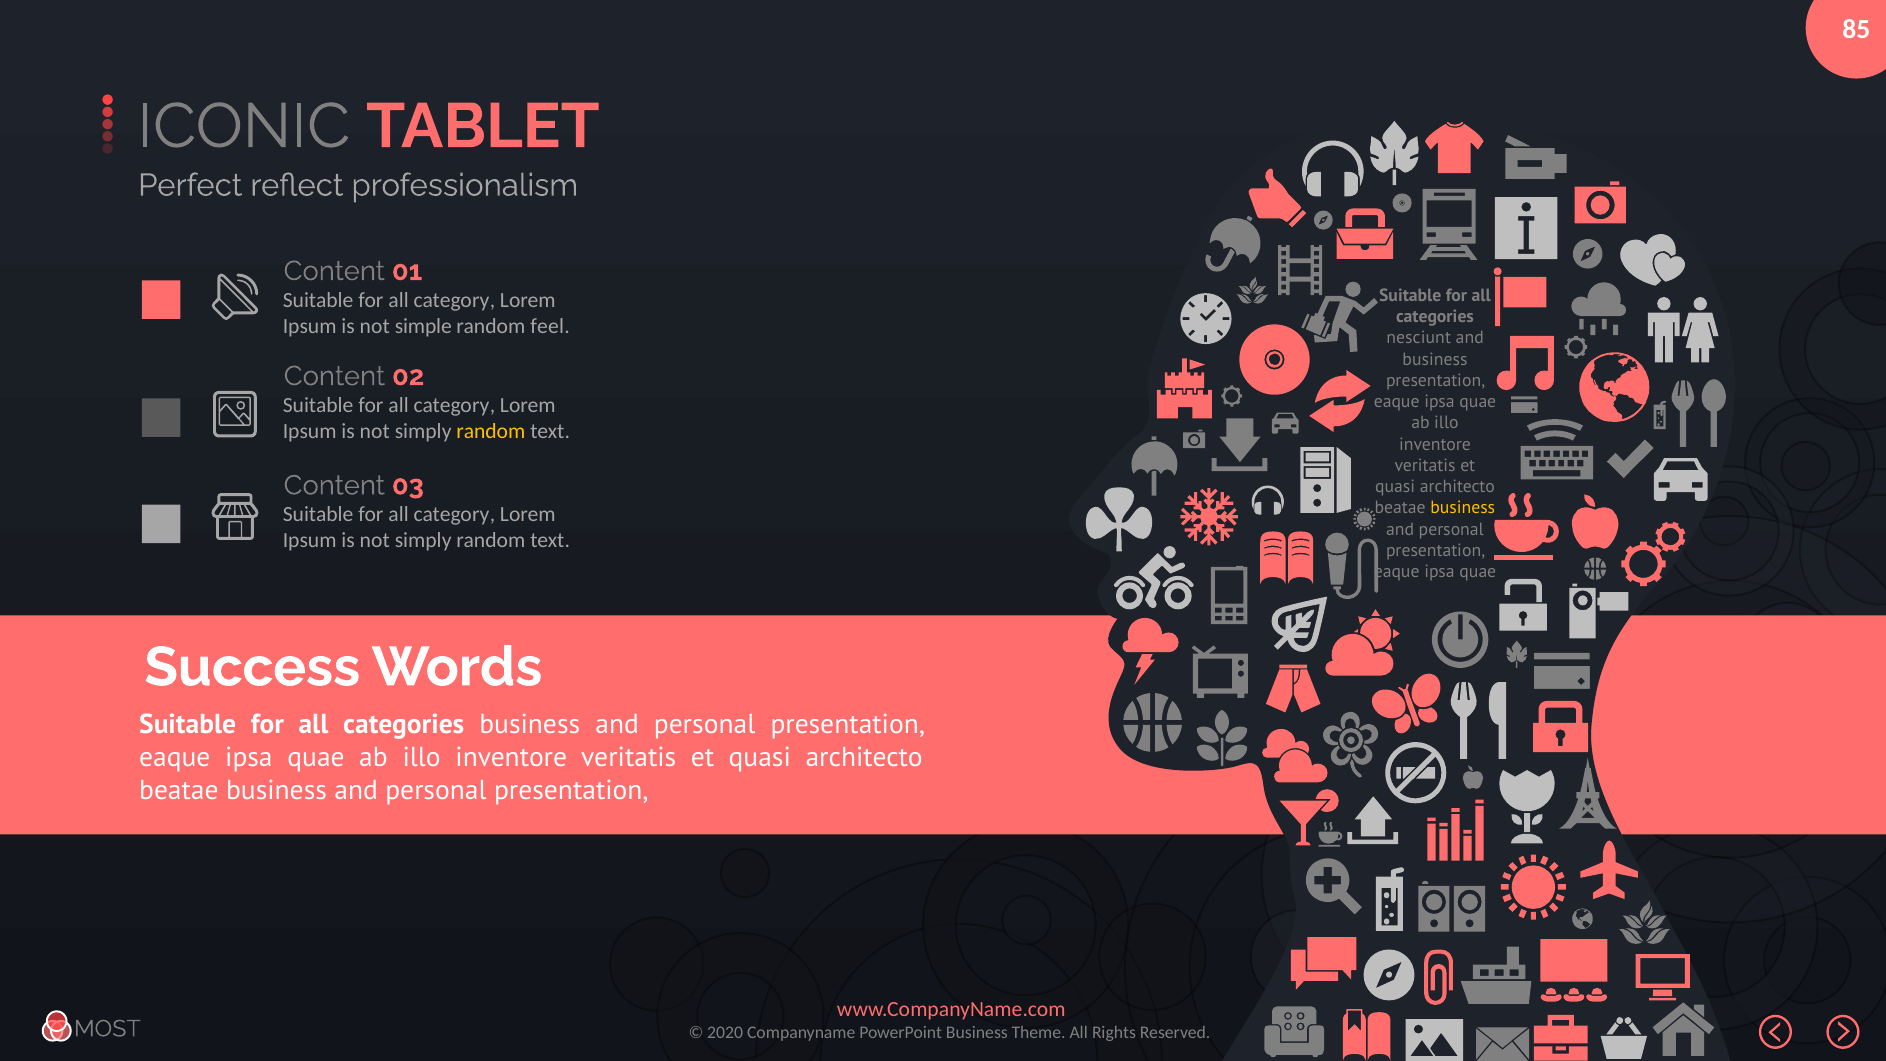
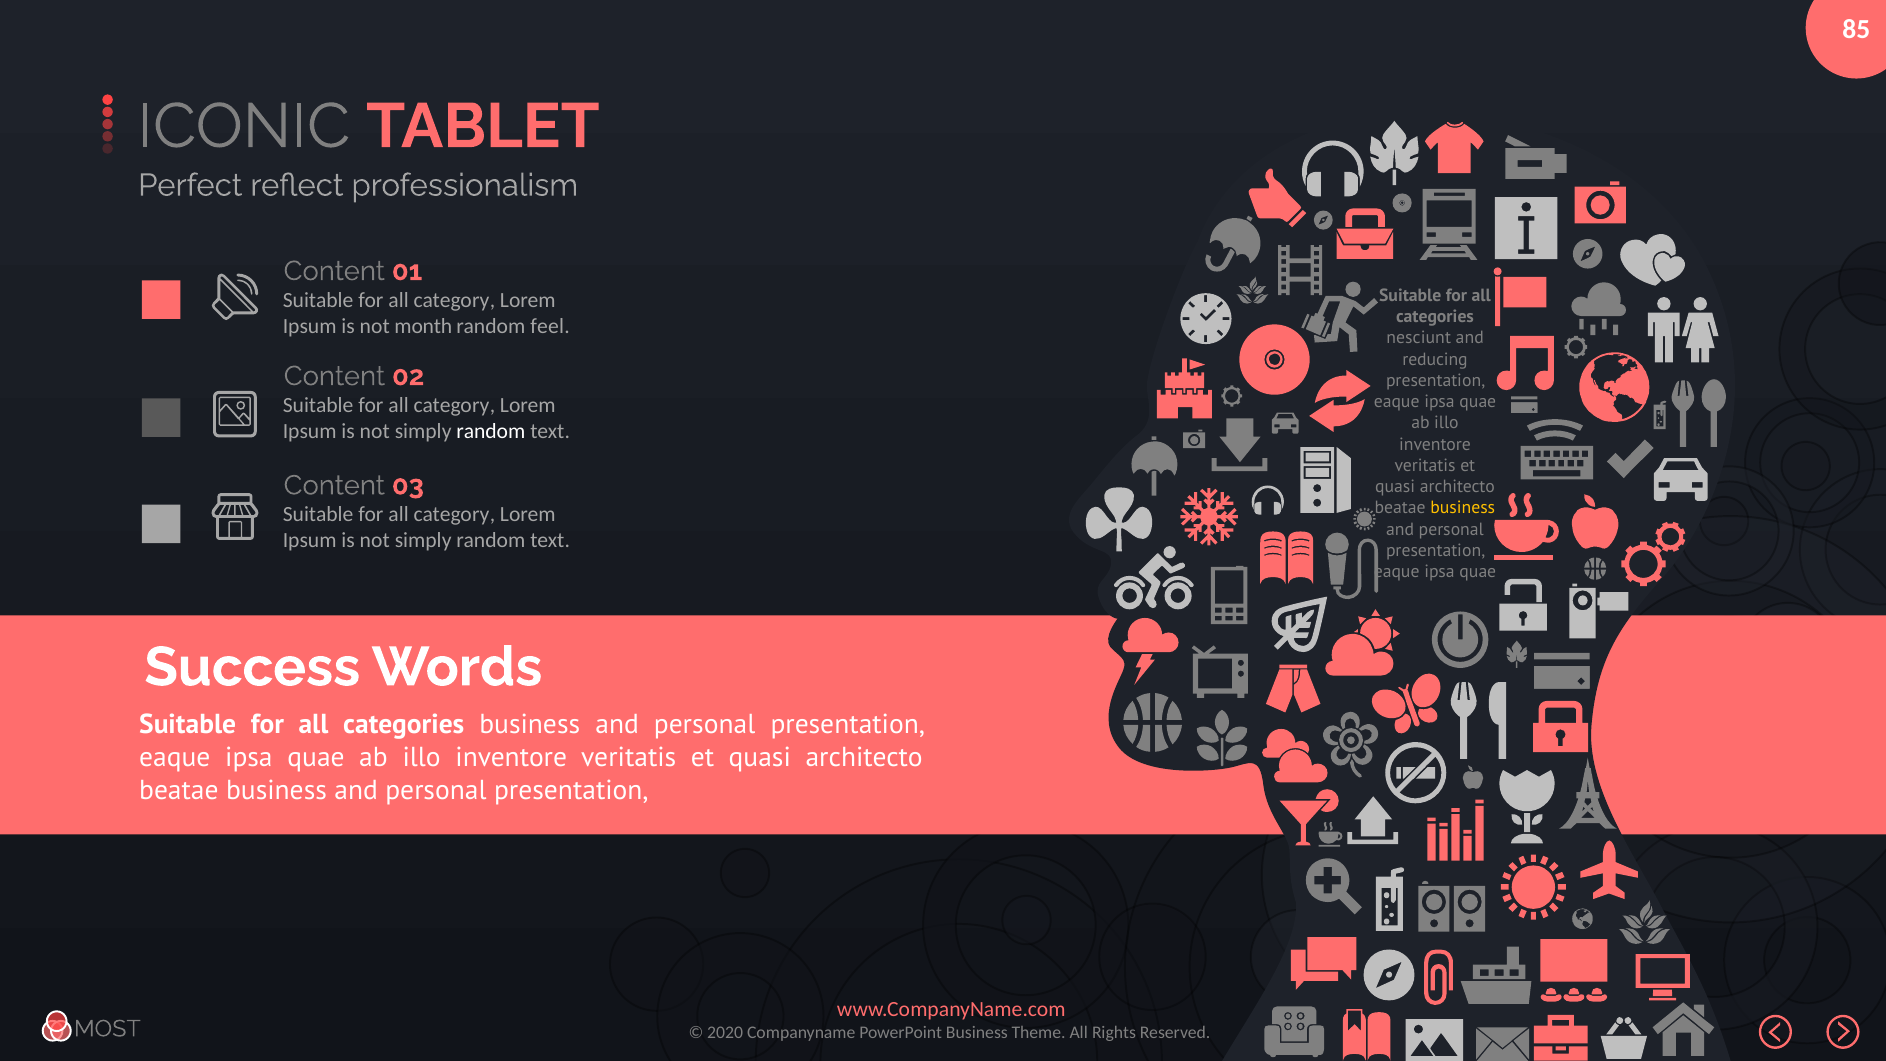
simple: simple -> month (423, 326)
business: business -> reducing (1435, 359)
random colour: yellow -> white (491, 431)
